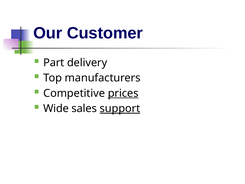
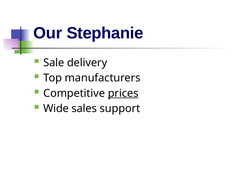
Customer: Customer -> Stephanie (105, 33)
Part: Part -> Sale (54, 63)
support underline: present -> none (120, 108)
